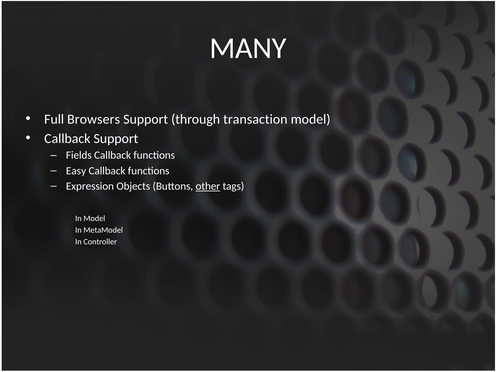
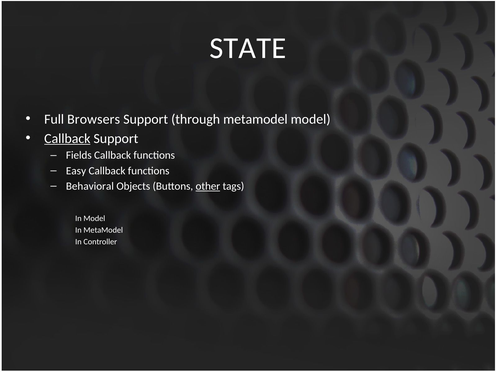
MANY: MANY -> STATE (248, 48)
through transaction: transaction -> metamodel (255, 119)
Callback underline: none -> present (67, 138)
Expression: Expression -> Behavioral (90, 186)
